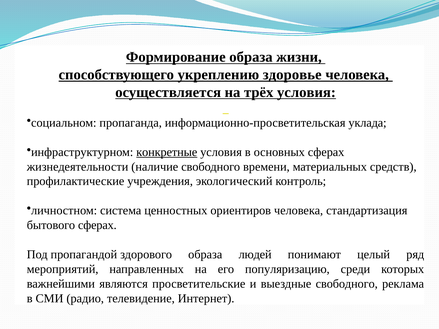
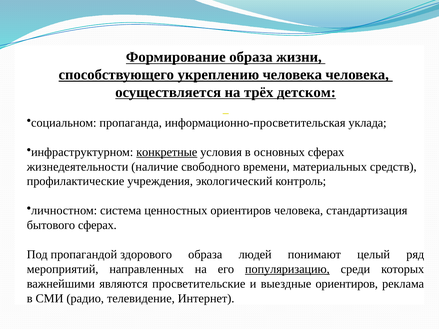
укреплению здоровье: здоровье -> человека (292, 75)
трёх условия: условия -> детском (306, 92)
популяризацию underline: none -> present (287, 269)
выездные свободного: свободного -> ориентиров (347, 284)
